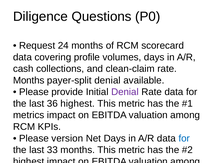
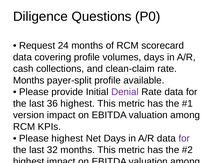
payer-split denial: denial -> profile (108, 81)
metrics: metrics -> version (29, 115)
Please version: version -> highest (67, 139)
for colour: blue -> purple (184, 139)
33: 33 -> 32 (52, 150)
